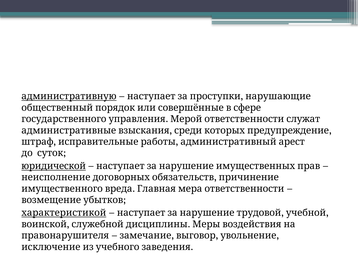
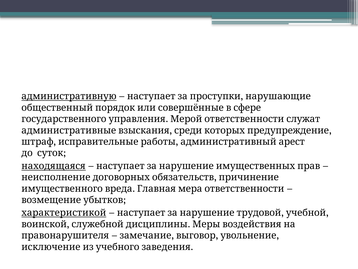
юридической: юридической -> находящаяся (53, 166)
